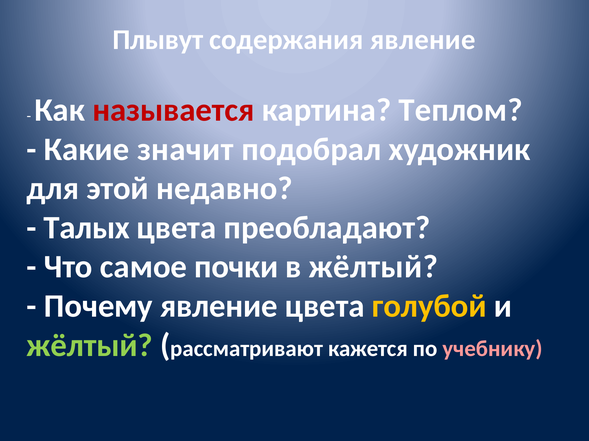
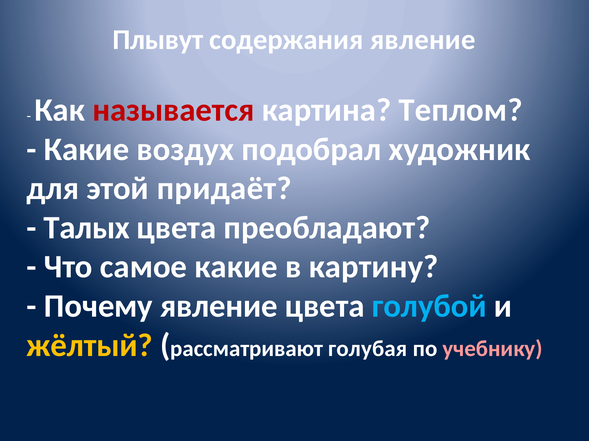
значит: значит -> воздух (185, 150)
недавно: недавно -> придаёт (224, 189)
самое почки: почки -> какие (236, 267)
в жёлтый: жёлтый -> картину (374, 267)
голубой colour: yellow -> light blue (429, 307)
жёлтый colour: light green -> yellow (90, 346)
кажется: кажется -> голубая (368, 349)
